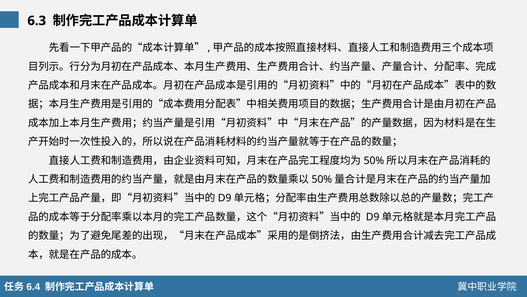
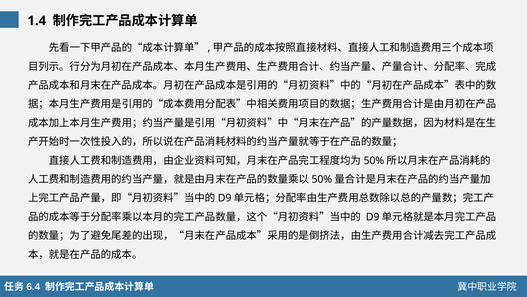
6.3: 6.3 -> 1.4 (37, 21)
